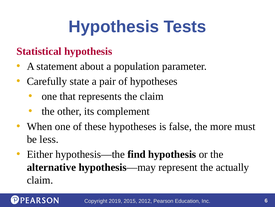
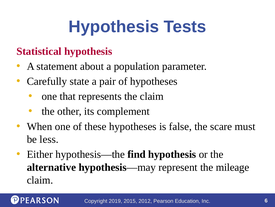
more: more -> scare (221, 126)
actually: actually -> mileage (233, 167)
